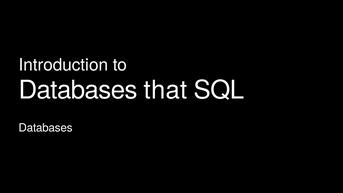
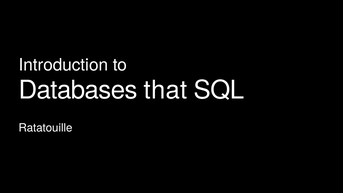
Databases: Databases -> Ratatouille (46, 128)
